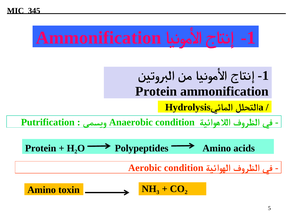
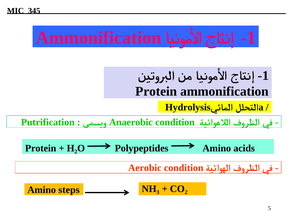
toxin: toxin -> steps (69, 190)
